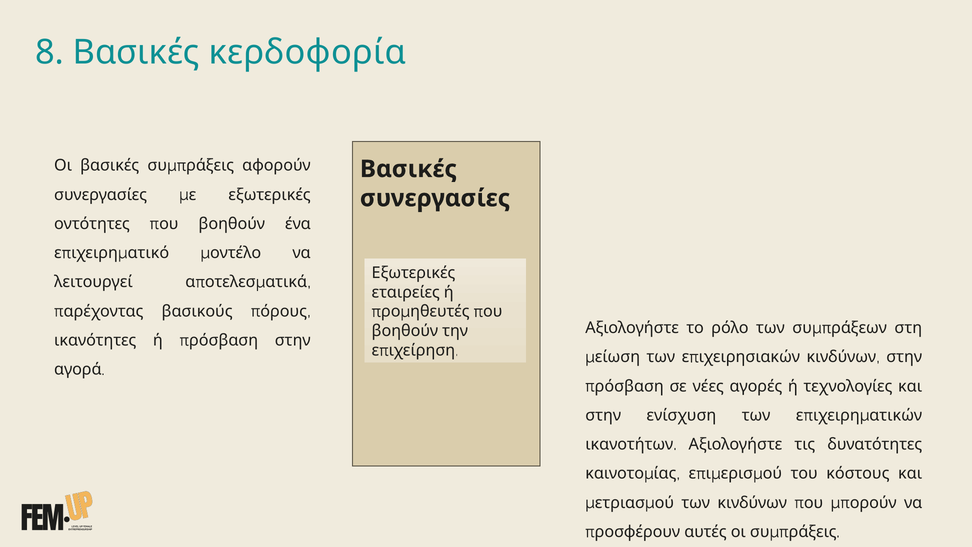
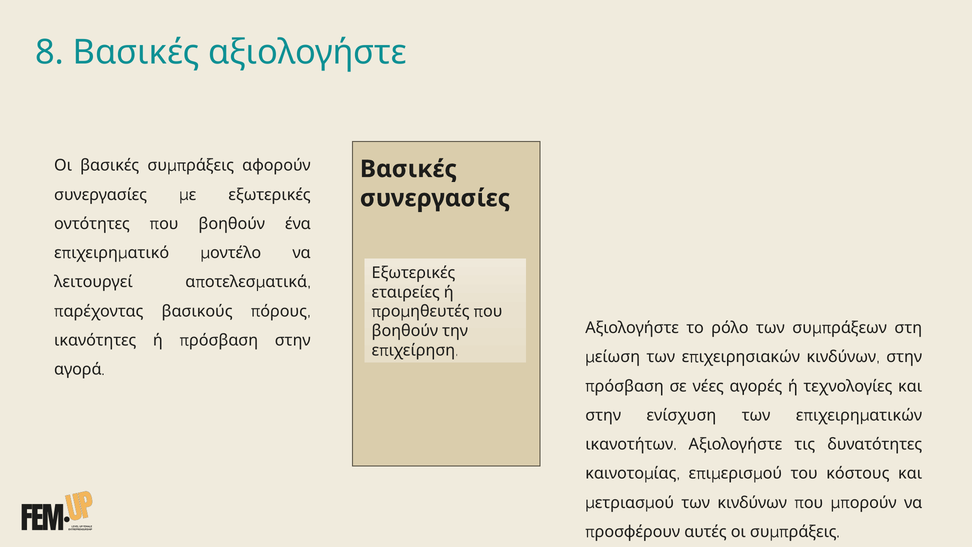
Βασικές κερδοφορία: κερδοφορία -> αξιολογήστε (308, 53)
